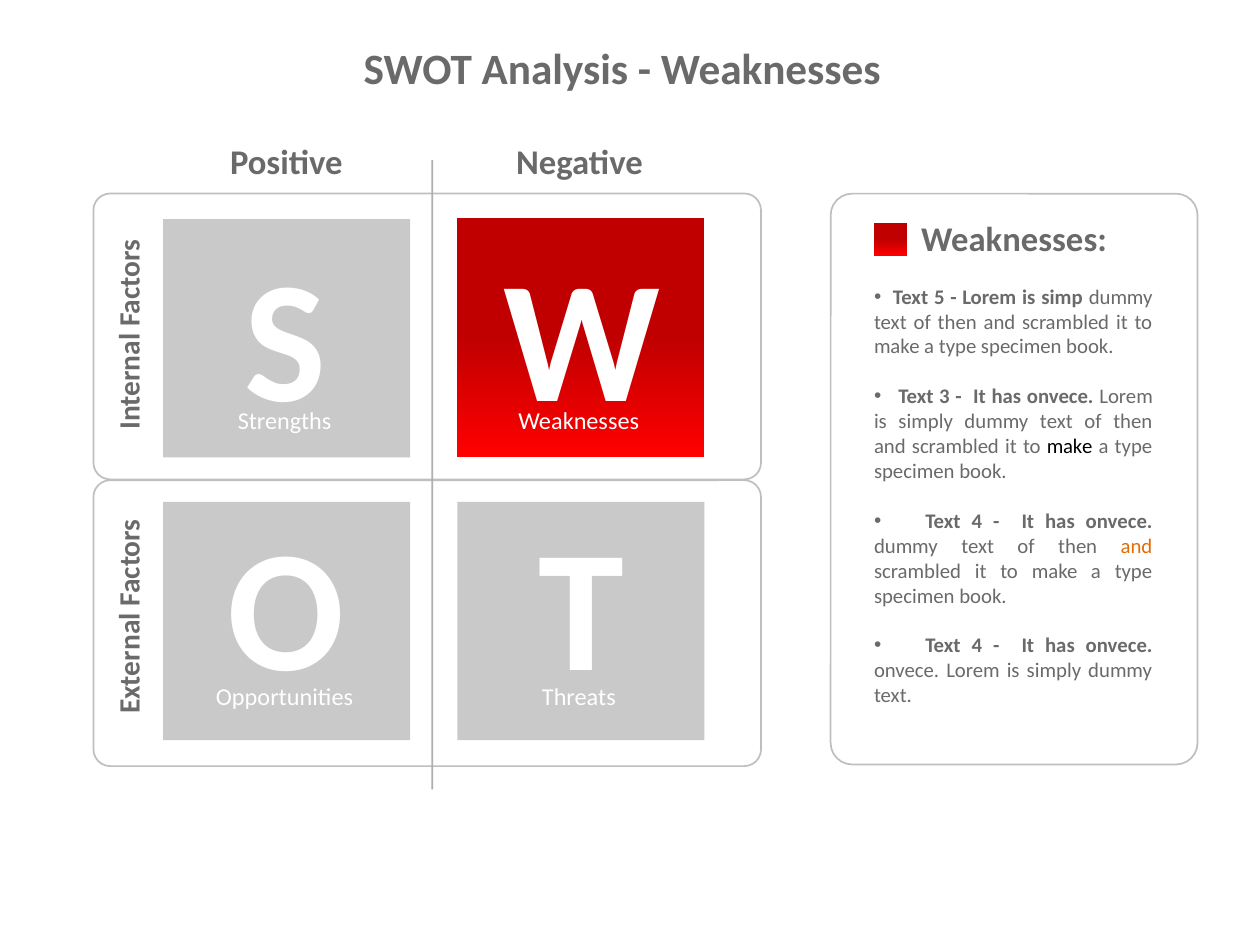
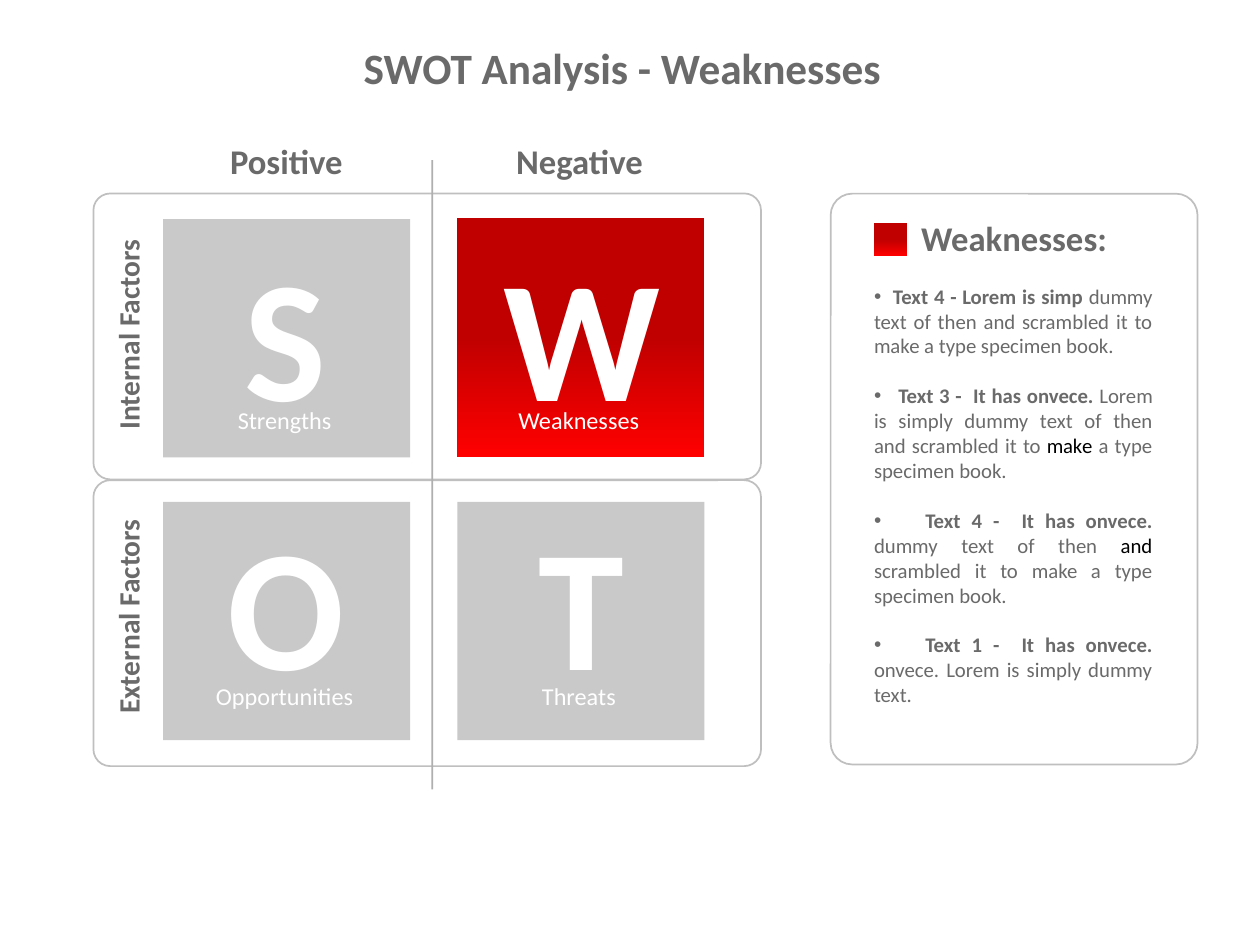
5: 5 -> 4 (939, 297)
and colour: orange -> black (1136, 547)
4: 4 -> 1 (977, 646)
